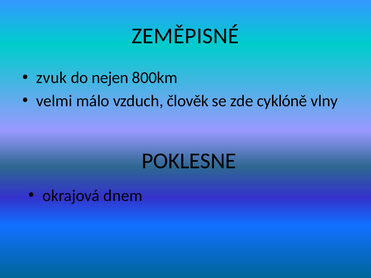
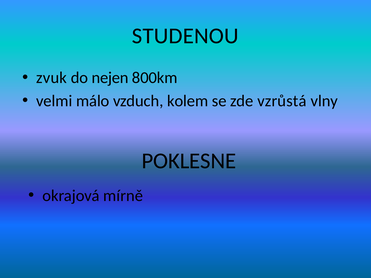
ZEMĚPISNÉ: ZEMĚPISNÉ -> STUDENOU (185, 36)
člověk: člověk -> kolem (188, 101)
cyklóně: cyklóně -> vzrůstá (282, 101)
dnem: dnem -> mírně (123, 196)
